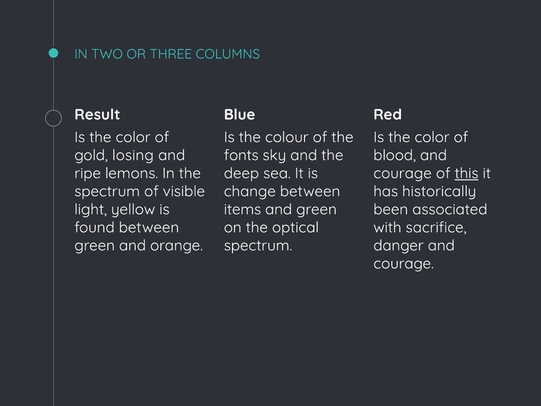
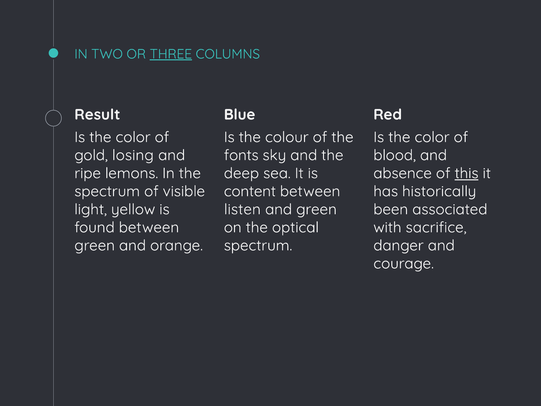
THREE underline: none -> present (171, 54)
courage: courage -> absence (403, 173)
change: change -> content (250, 191)
items: items -> listen (242, 209)
